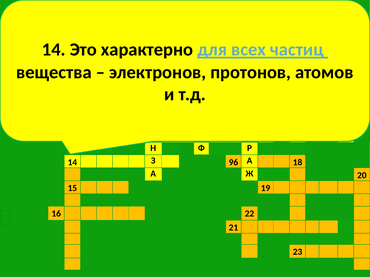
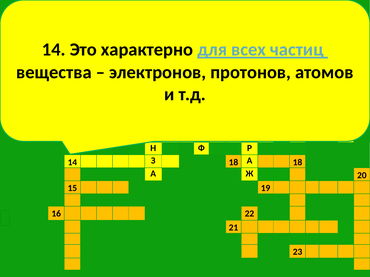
З 96: 96 -> 18 (233, 163)
